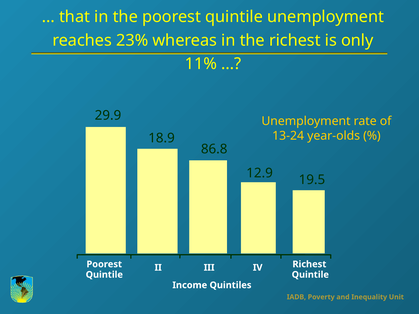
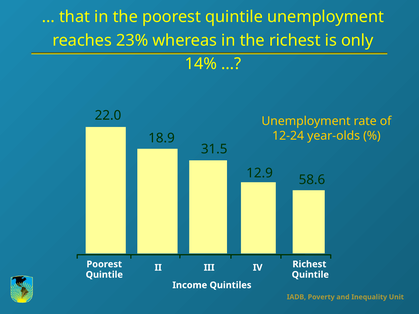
11%: 11% -> 14% (201, 64)
29.9: 29.9 -> 22.0 (108, 116)
13-24: 13-24 -> 12-24 (288, 136)
86.8: 86.8 -> 31.5 (214, 149)
19.5: 19.5 -> 58.6 (312, 180)
